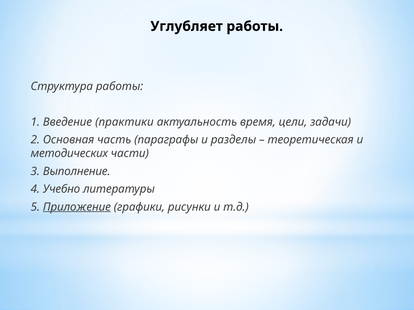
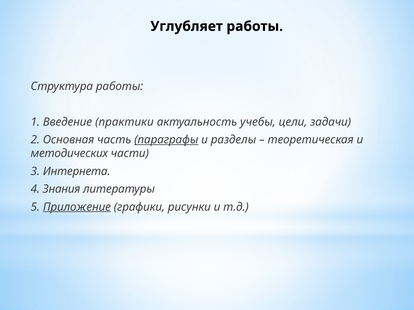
время: время -> учебы (258, 122)
параграфы underline: none -> present (166, 140)
Выполнение: Выполнение -> Интернета (77, 172)
Учебно: Учебно -> Знания (62, 189)
